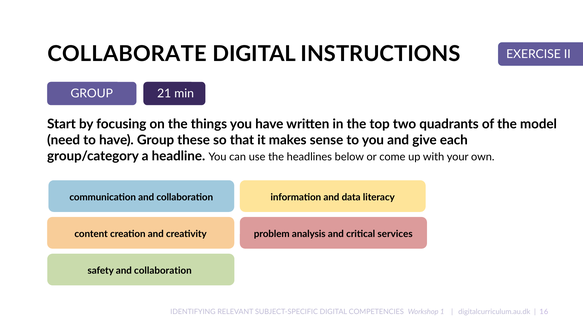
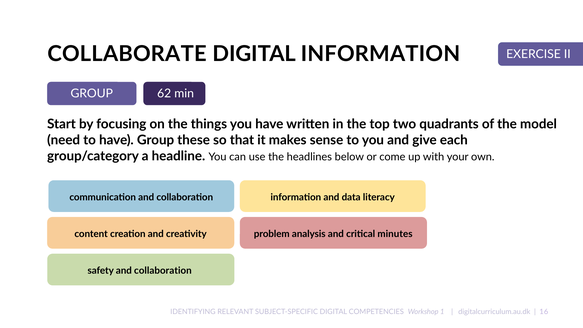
DIGITAL INSTRUCTIONS: INSTRUCTIONS -> INFORMATION (380, 54)
21: 21 -> 62 (164, 94)
services: services -> minutes (395, 234)
